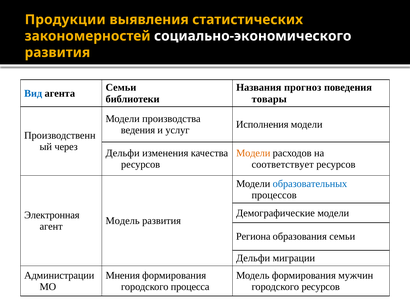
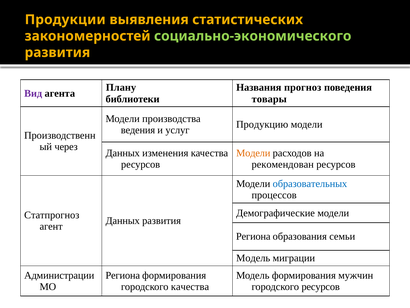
социально-экономического colour: white -> light green (253, 36)
Семьи: Семьи -> Плану (121, 87)
Вид colour: blue -> purple (33, 93)
Исполнения: Исполнения -> Продукцию (262, 124)
Дельфи: Дельфи -> Данных (123, 153)
соответствует: соответствует -> рекомендован (283, 164)
Электронная: Электронная -> Статпрогноз (52, 215)
Модель: Модель -> Данных (123, 220)
Дельфи: Дельфи -> Модель (253, 258)
Мнения: Мнения -> Региона (123, 275)
городского процесса: процесса -> качества (190, 286)
